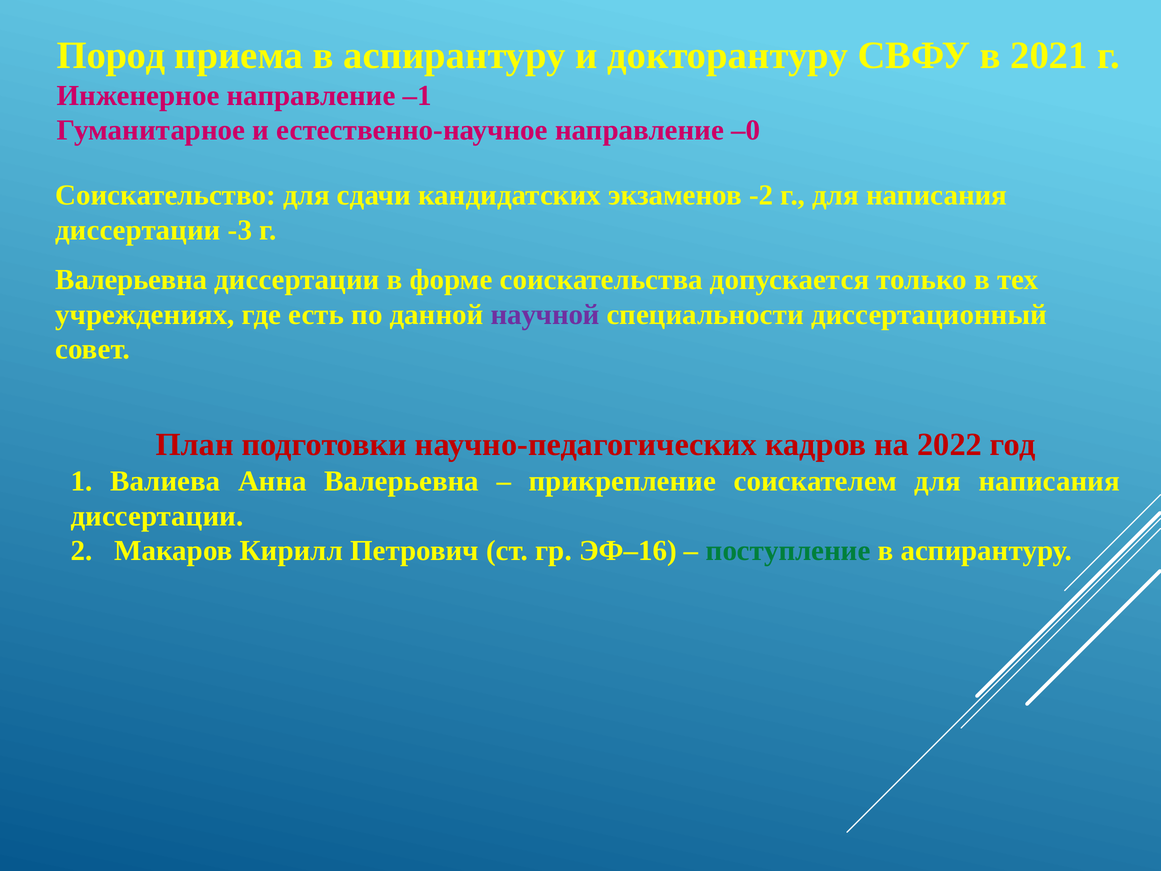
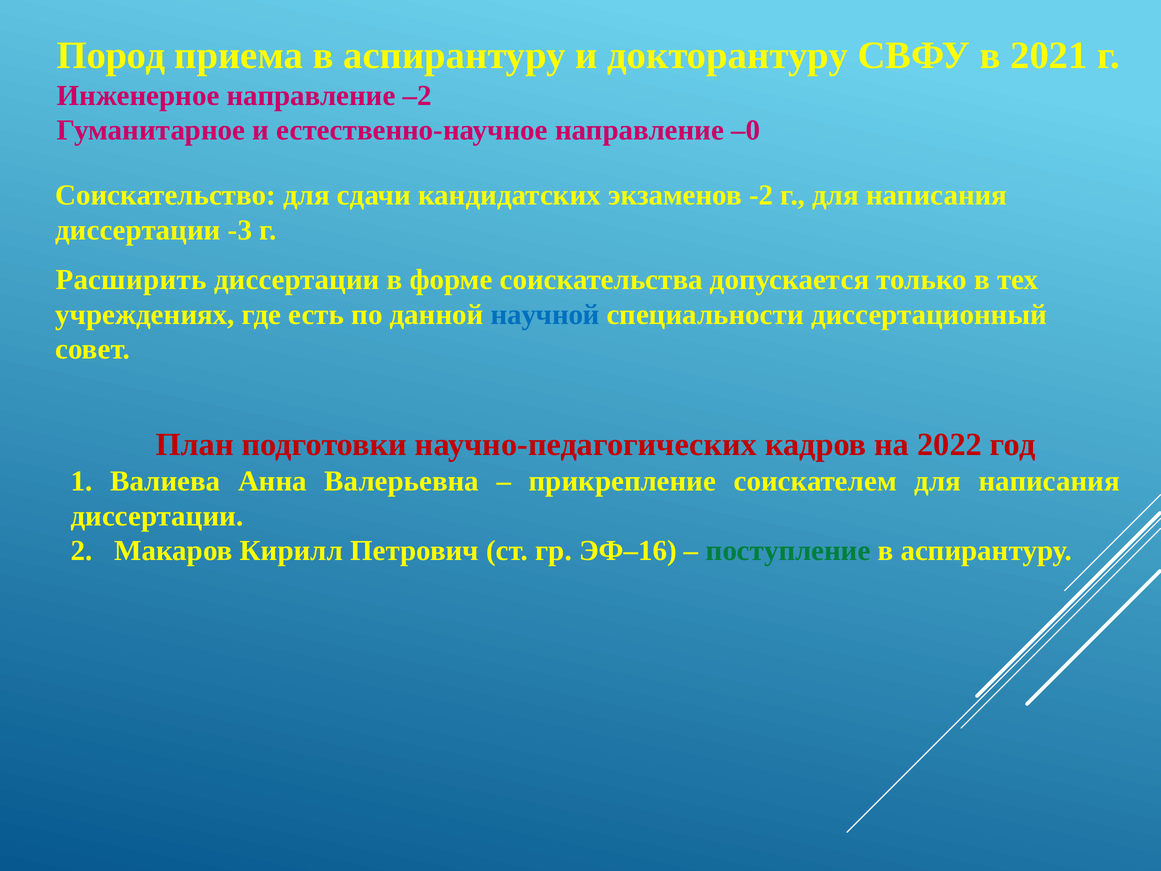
–1: –1 -> –2 (417, 96)
Валерьевна: Валерьевна -> Расширить (131, 280)
научной colour: purple -> blue (545, 314)
